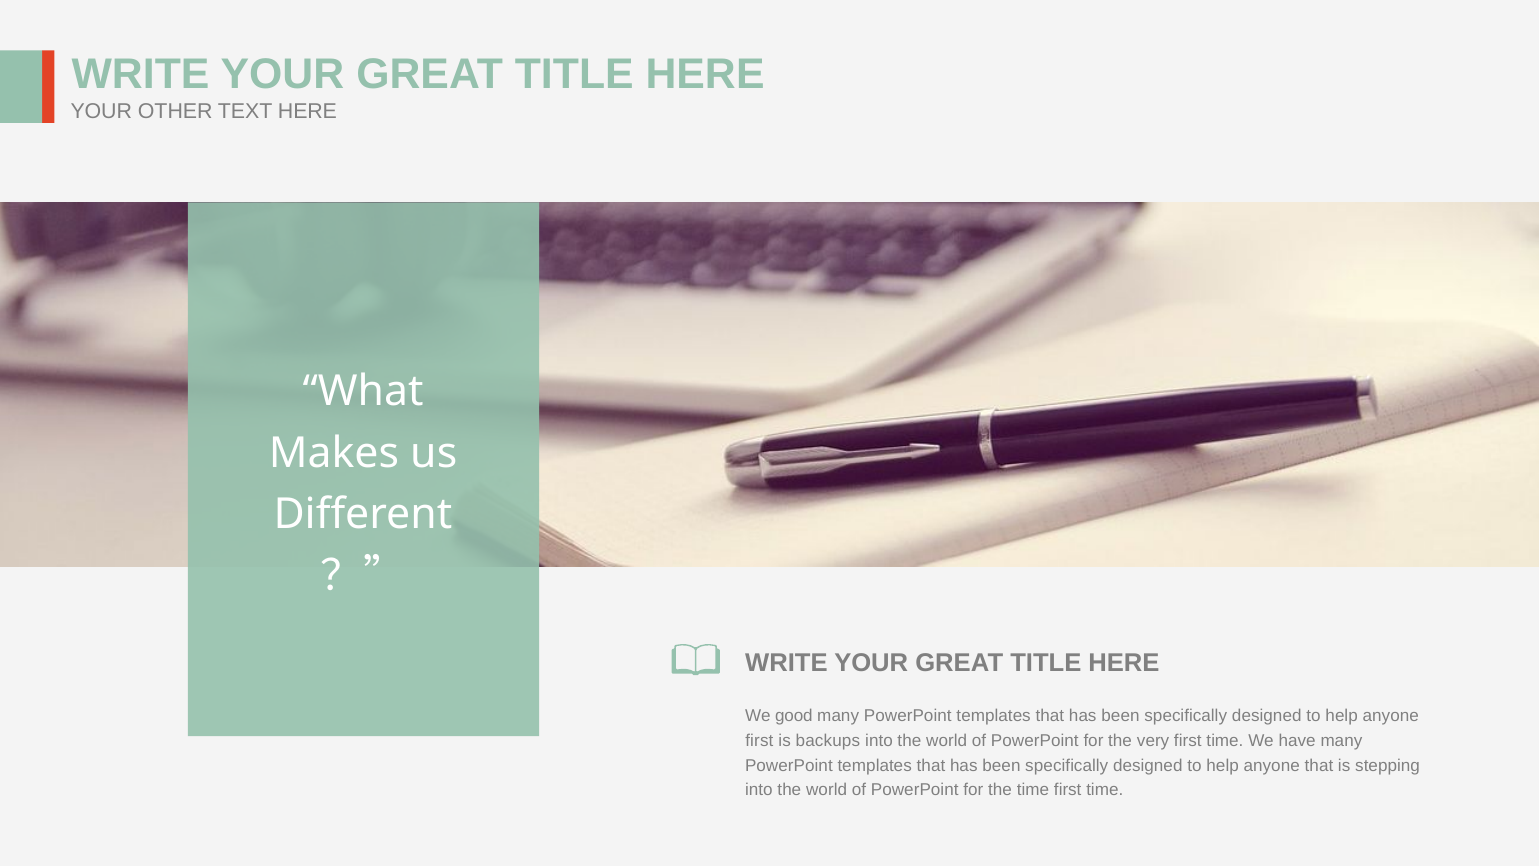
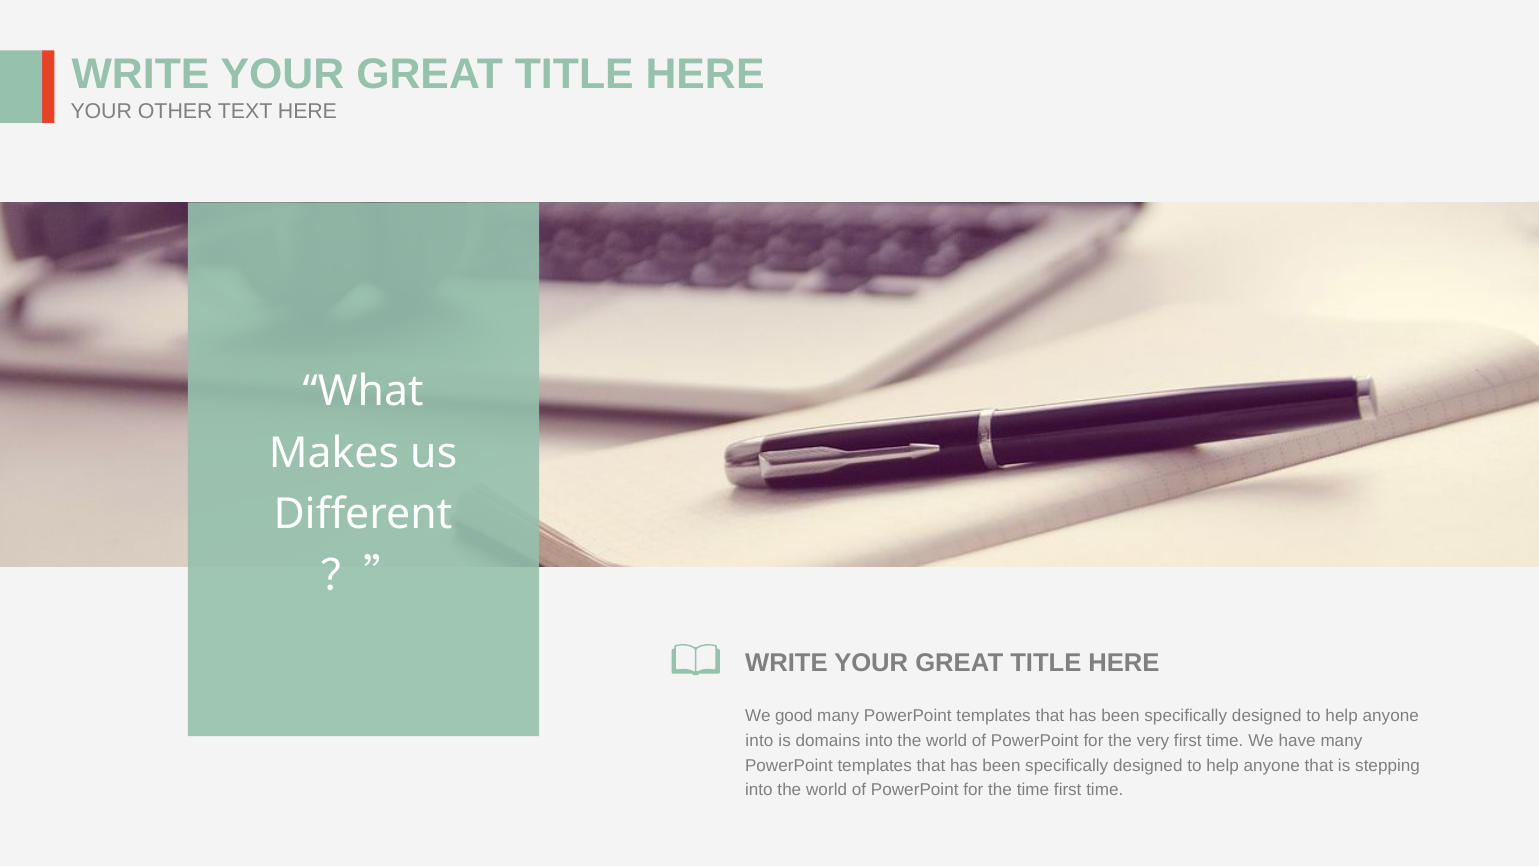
first: first -> into (759, 740)
backups: backups -> domains (828, 740)
